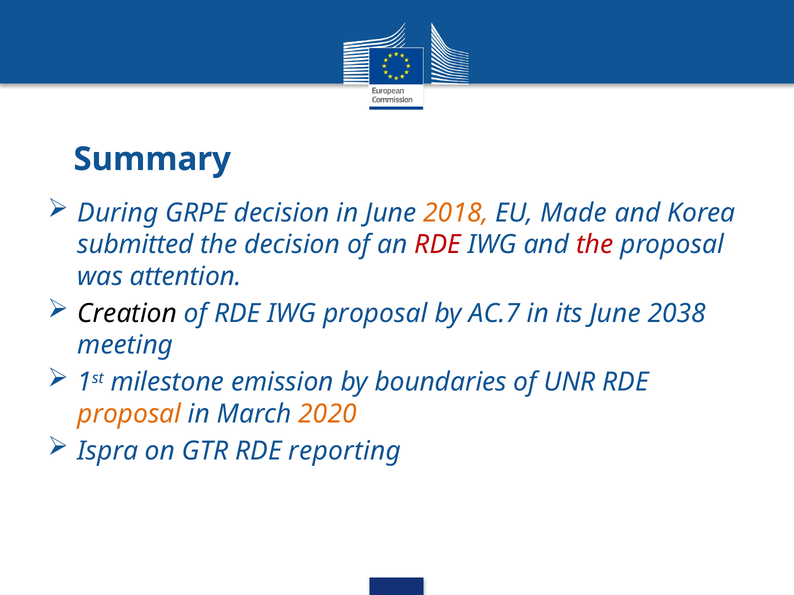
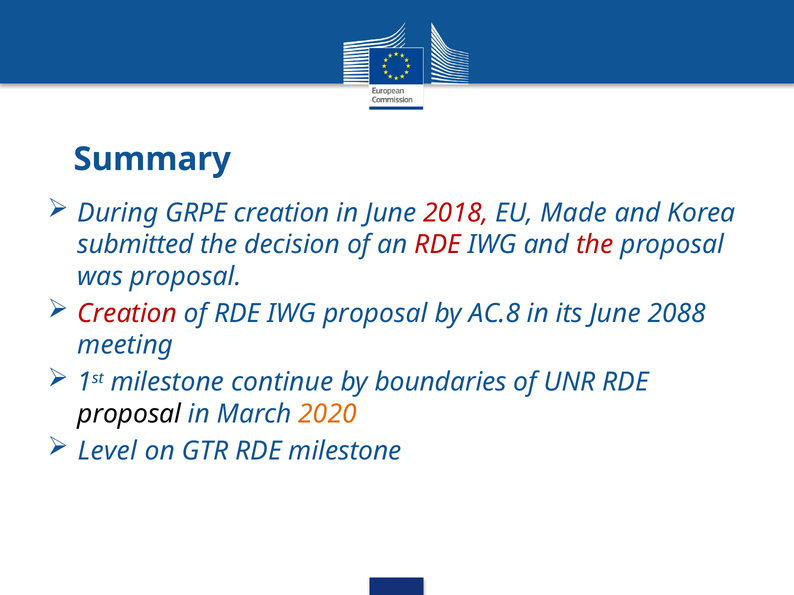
GRPE decision: decision -> creation (282, 213)
2018 colour: orange -> red (456, 213)
was attention: attention -> proposal (186, 277)
Creation colour: black -> red (127, 314)
AC.7: AC.7 -> AC.8 (494, 314)
2038: 2038 -> 2088 (677, 314)
emission: emission -> continue (282, 383)
proposal colour: orange -> black (129, 414)
Ispra: Ispra -> Level (108, 451)
RDE reporting: reporting -> milestone (345, 451)
